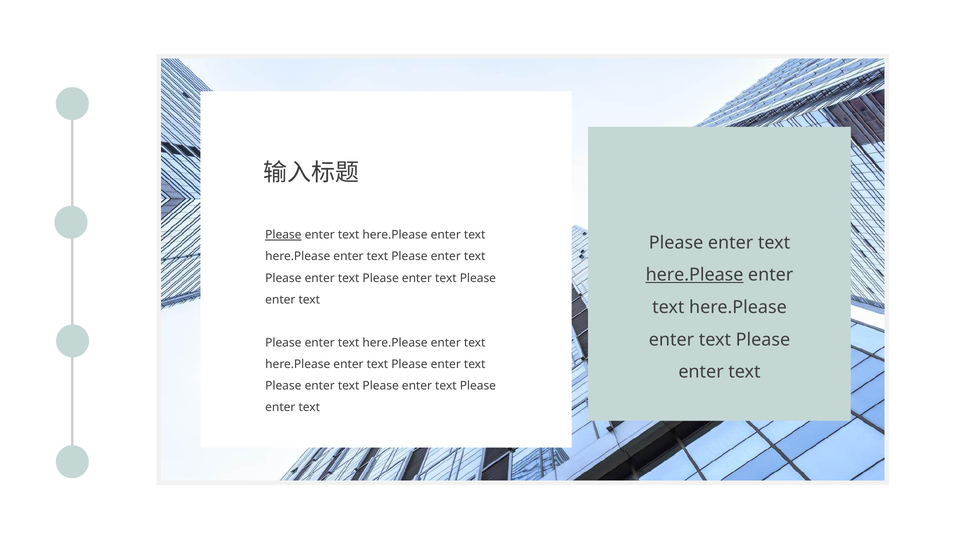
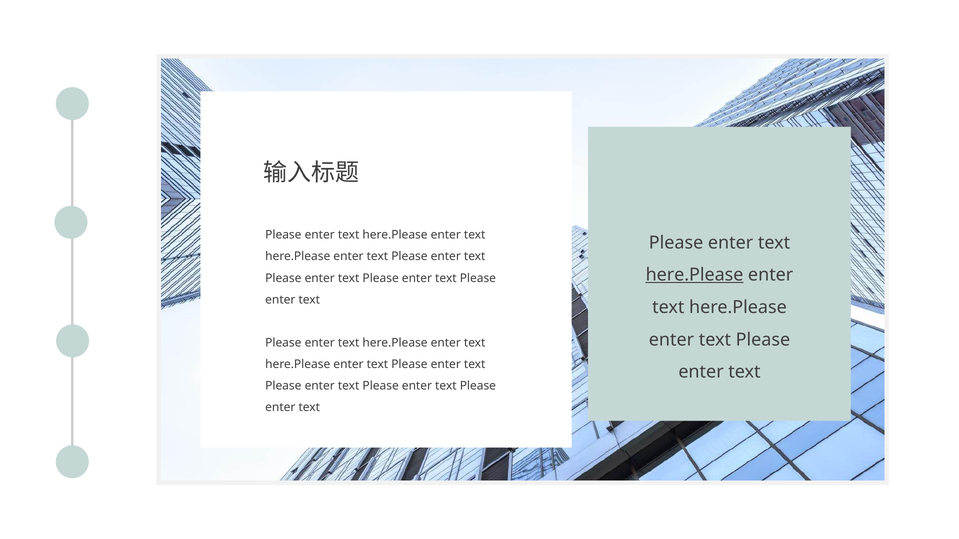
Please underline: present -> none (283, 235)
